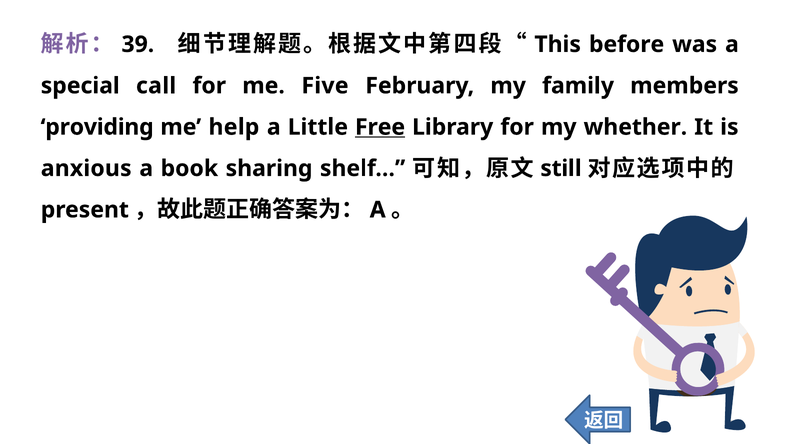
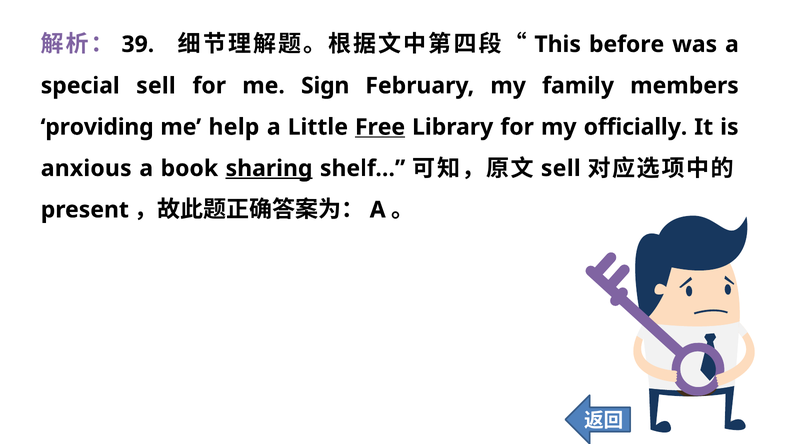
special call: call -> sell (156, 86)
Five: Five -> Sign (325, 86)
whether: whether -> officially (635, 127)
sharing underline: none -> present (269, 168)
still: still -> sell (561, 168)
